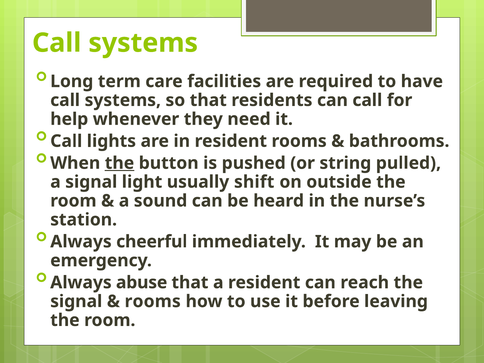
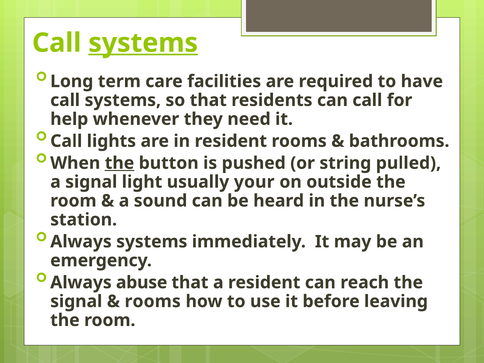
systems underline: none -> present (143, 43)
shift: shift -> your (254, 182)
Always cheerful: cheerful -> systems (152, 242)
